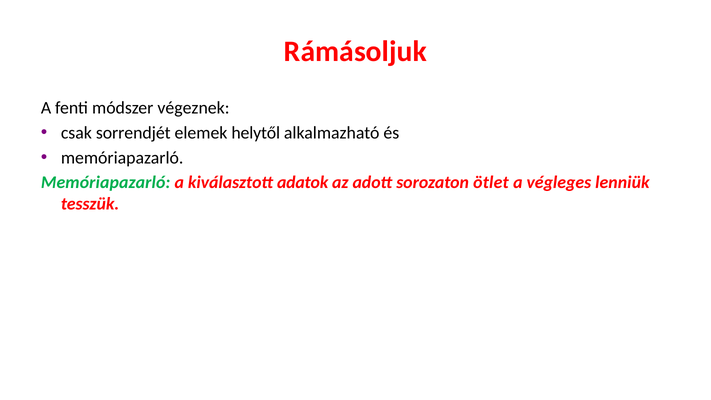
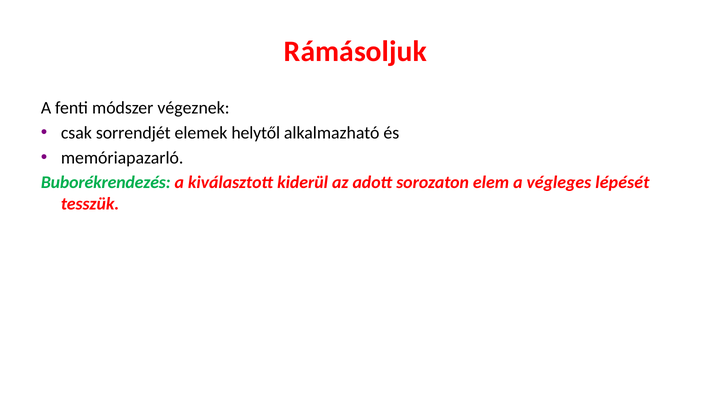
Memóriapazarló: Memóriapazarló -> Buborékrendezés (106, 183)
adatok: adatok -> kiderül (303, 183)
ötlet: ötlet -> elem (491, 183)
lenniük: lenniük -> lépését (622, 183)
